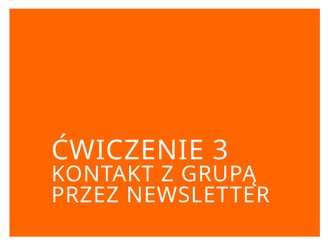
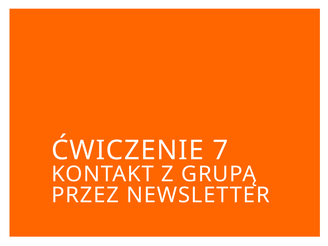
3: 3 -> 7 (221, 150)
